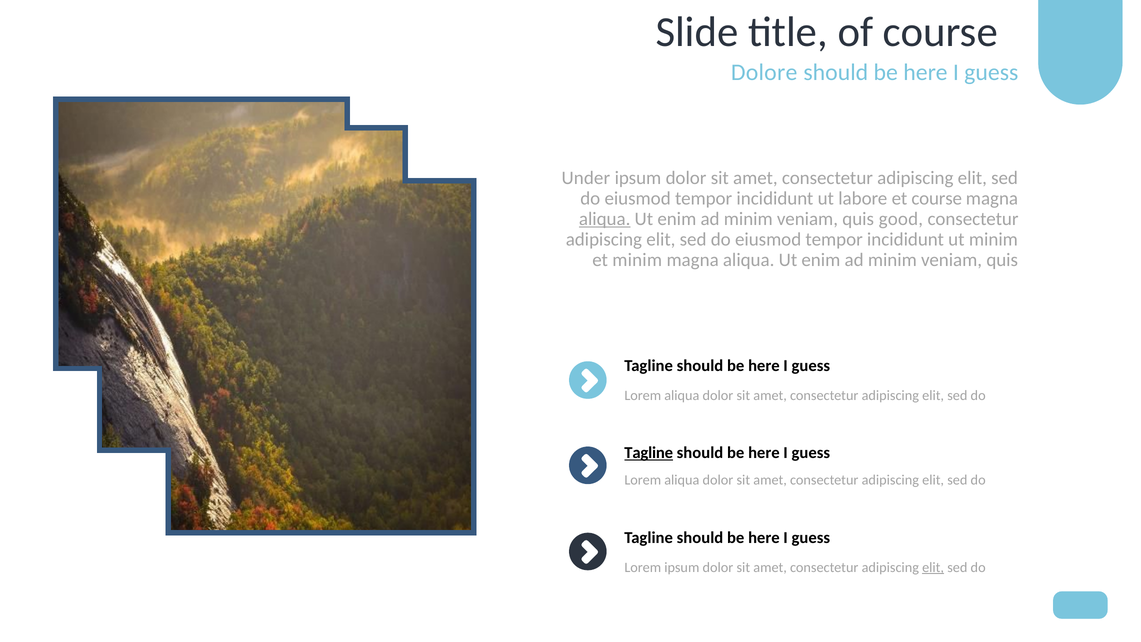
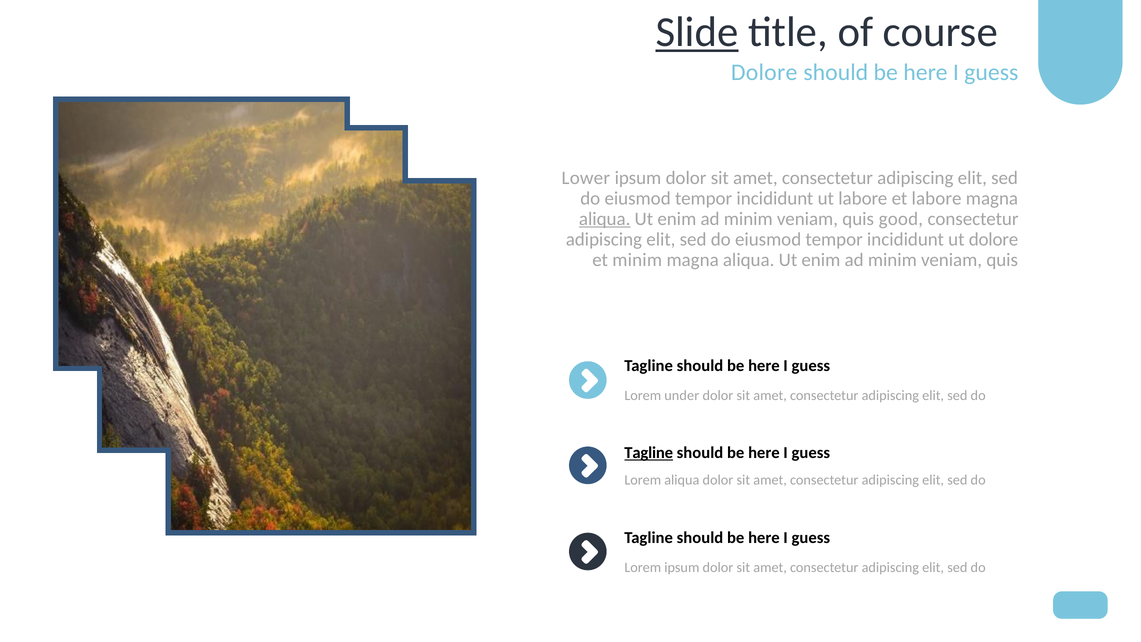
Slide underline: none -> present (697, 32)
Under: Under -> Lower (586, 178)
et course: course -> labore (937, 198)
ut minim: minim -> dolore (993, 239)
aliqua: aliqua -> under (682, 395)
elit underline: present -> none (933, 567)
